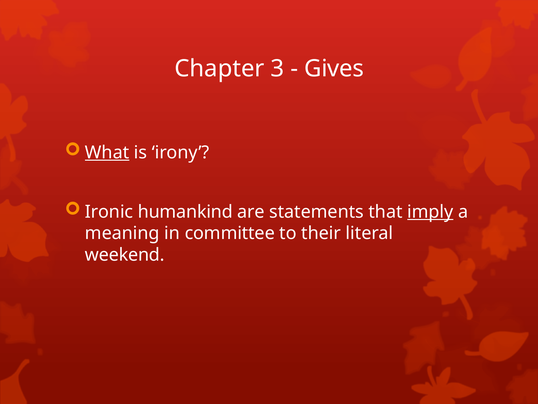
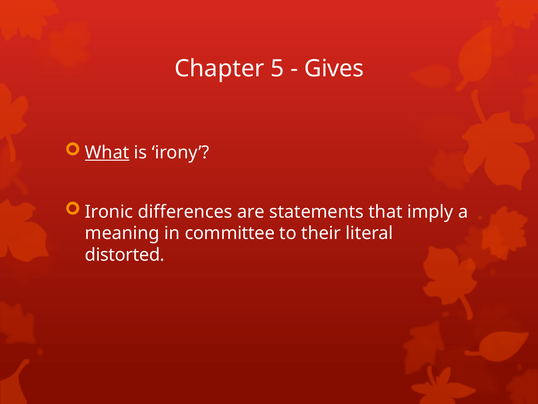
3: 3 -> 5 (277, 69)
humankind: humankind -> differences (185, 212)
imply underline: present -> none (430, 212)
weekend: weekend -> distorted (125, 255)
